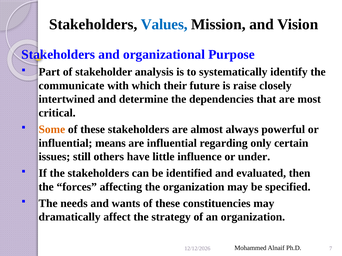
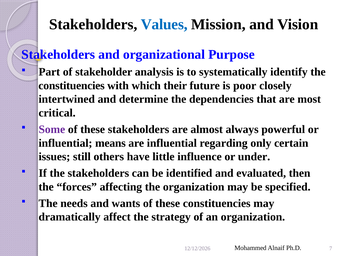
communicate: communicate -> constituencies (72, 86)
raise: raise -> poor (245, 86)
Some colour: orange -> purple (52, 130)
